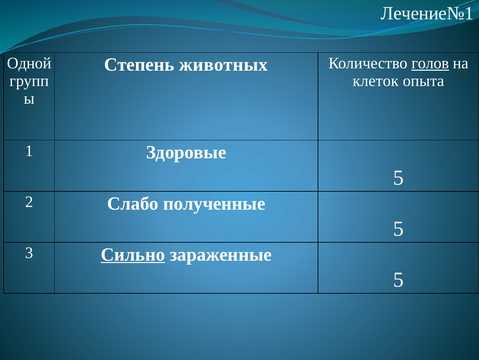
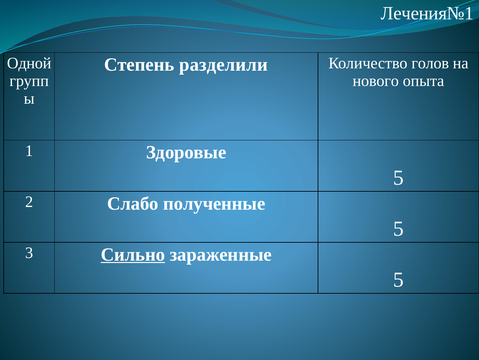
Лечение№1: Лечение№1 -> Лечения№1 (427, 13)
животных: животных -> разделили (223, 65)
голов underline: present -> none (430, 63)
клеток: клеток -> нового (376, 81)
